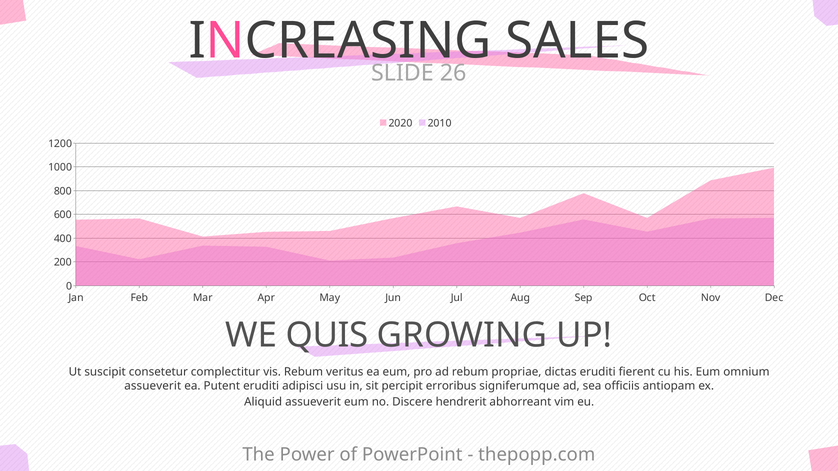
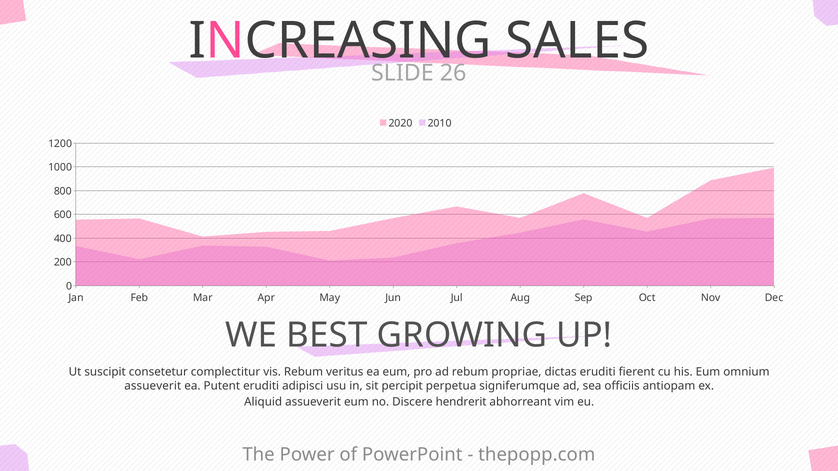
QUIS: QUIS -> BEST (327, 335)
erroribus: erroribus -> perpetua (451, 386)
